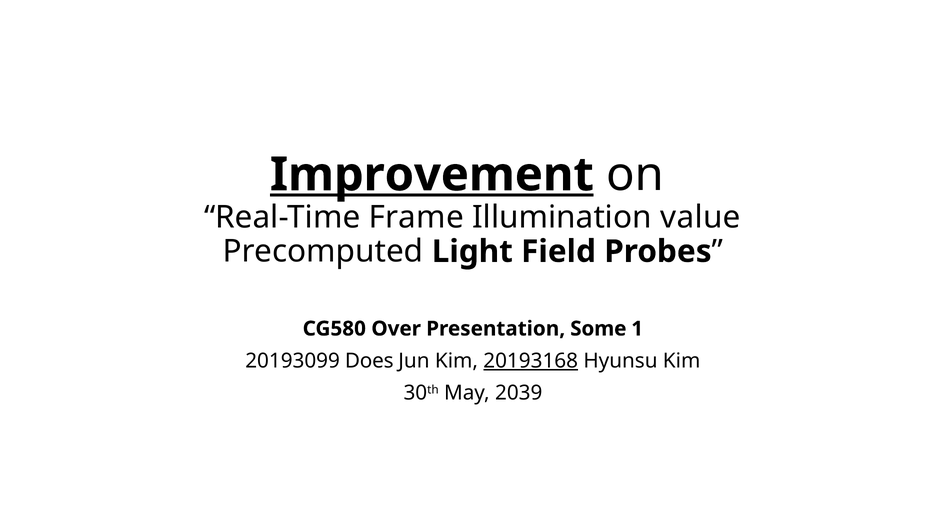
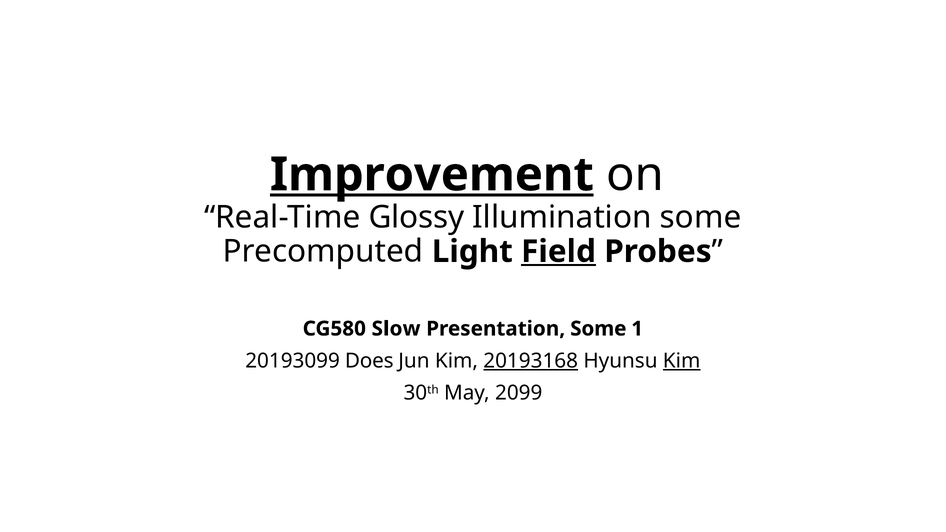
Frame: Frame -> Glossy (416, 217)
Illumination value: value -> some (701, 217)
Field underline: none -> present (559, 252)
Over: Over -> Slow (396, 329)
Kim underline: none -> present (682, 361)
2039: 2039 -> 2099 (519, 393)
